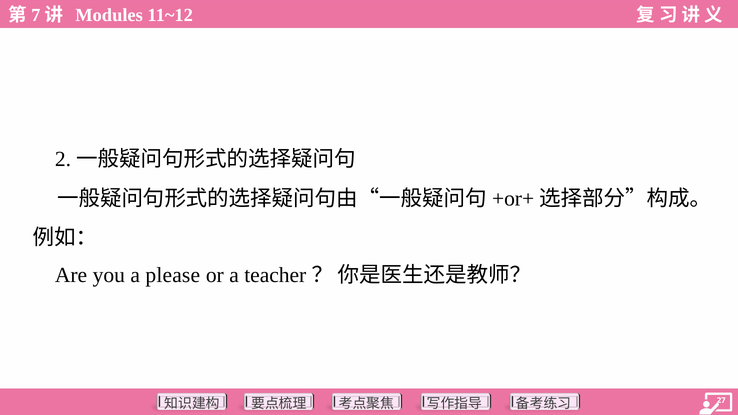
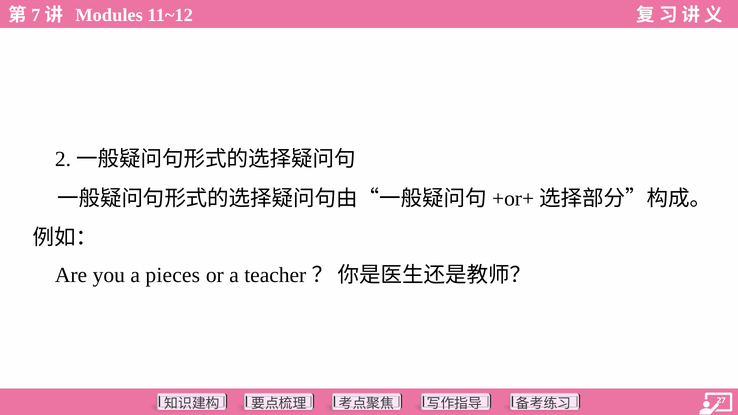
please: please -> pieces (173, 275)
